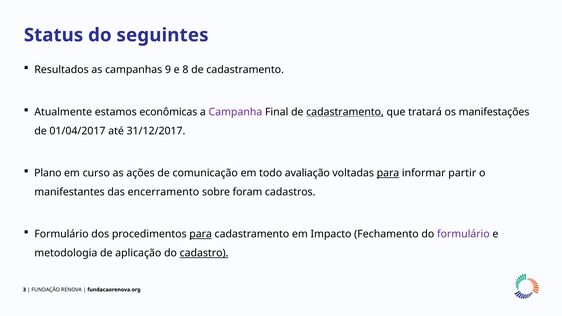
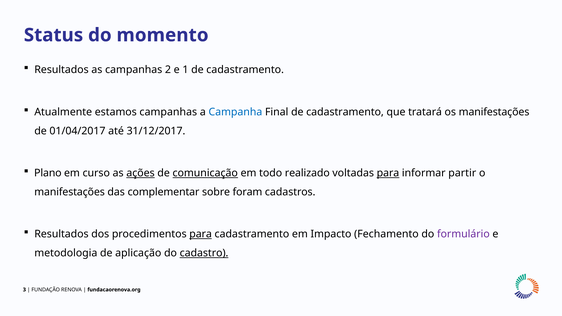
seguintes: seguintes -> momento (163, 35)
9: 9 -> 2 (168, 70)
8: 8 -> 1 (185, 70)
estamos econômicas: econômicas -> campanhas (168, 112)
Campanha colour: purple -> blue (235, 112)
cadastramento underline: present -> none (345, 112)
ações underline: none -> present (141, 173)
comunicação underline: none -> present (205, 173)
avaliação: avaliação -> realizado (307, 173)
manifestantes: manifestantes -> manifestações (70, 192)
encerramento: encerramento -> complementar (163, 192)
Formulário: Formulário -> Resultados (61, 234)
